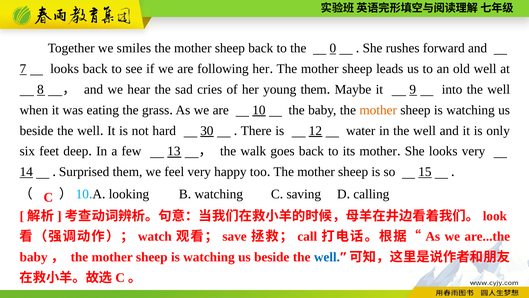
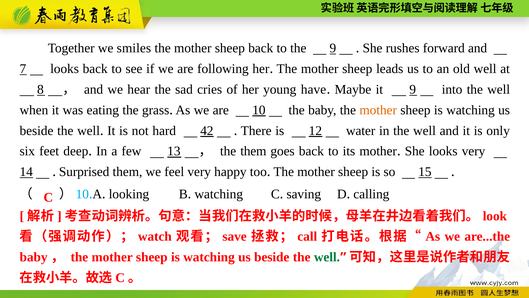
the 0: 0 -> 9 (333, 48)
young them: them -> have (314, 89)
30: 30 -> 42 (207, 130)
the walk: walk -> them (253, 151)
well colour: blue -> green (327, 257)
